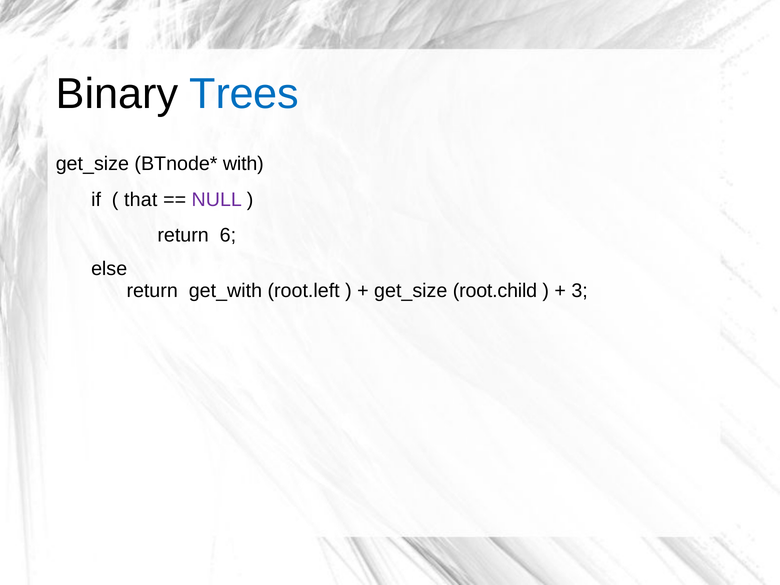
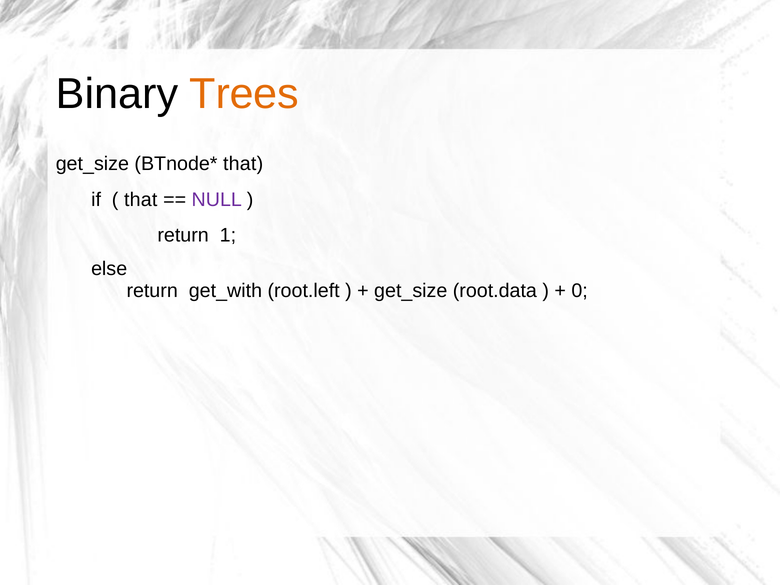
Trees colour: blue -> orange (244, 94)
with: with -> that (243, 164)
6: 6 -> 1 (228, 235)
root.child: root.child -> root.data (495, 291)
3: 3 -> 0 (580, 291)
